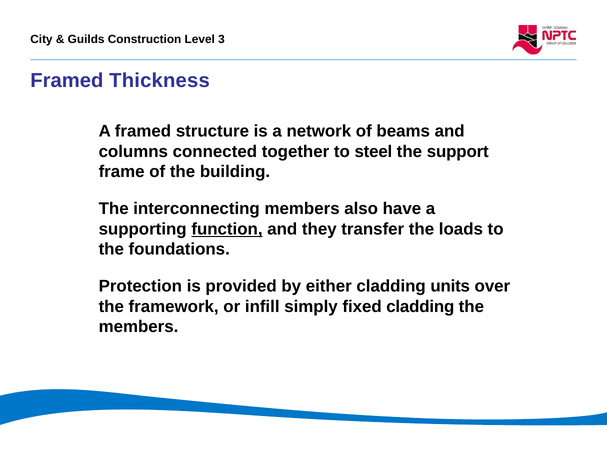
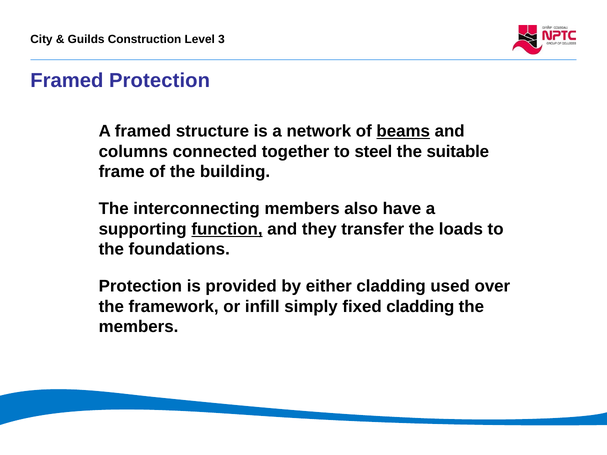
Framed Thickness: Thickness -> Protection (160, 80)
beams underline: none -> present (403, 131)
support: support -> suitable (458, 152)
units: units -> used (450, 287)
